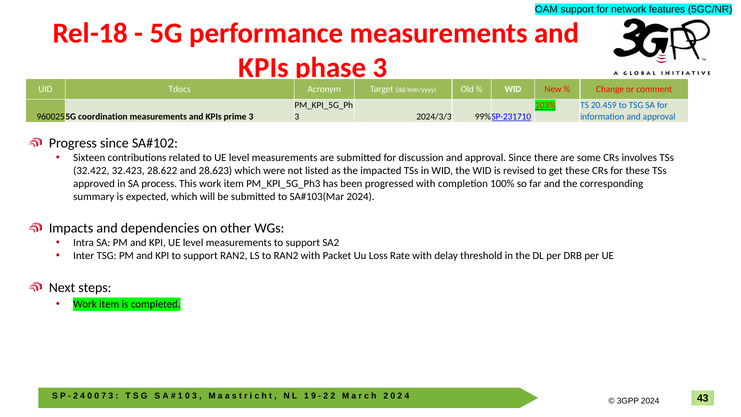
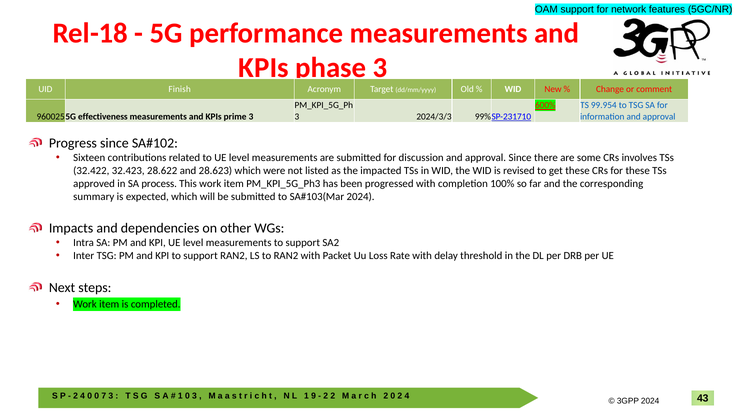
Tdocs: Tdocs -> Finish (180, 89)
103%: 103% -> 600% (545, 105)
20.459: 20.459 -> 99.954 (604, 105)
coordination: coordination -> effectiveness (103, 117)
